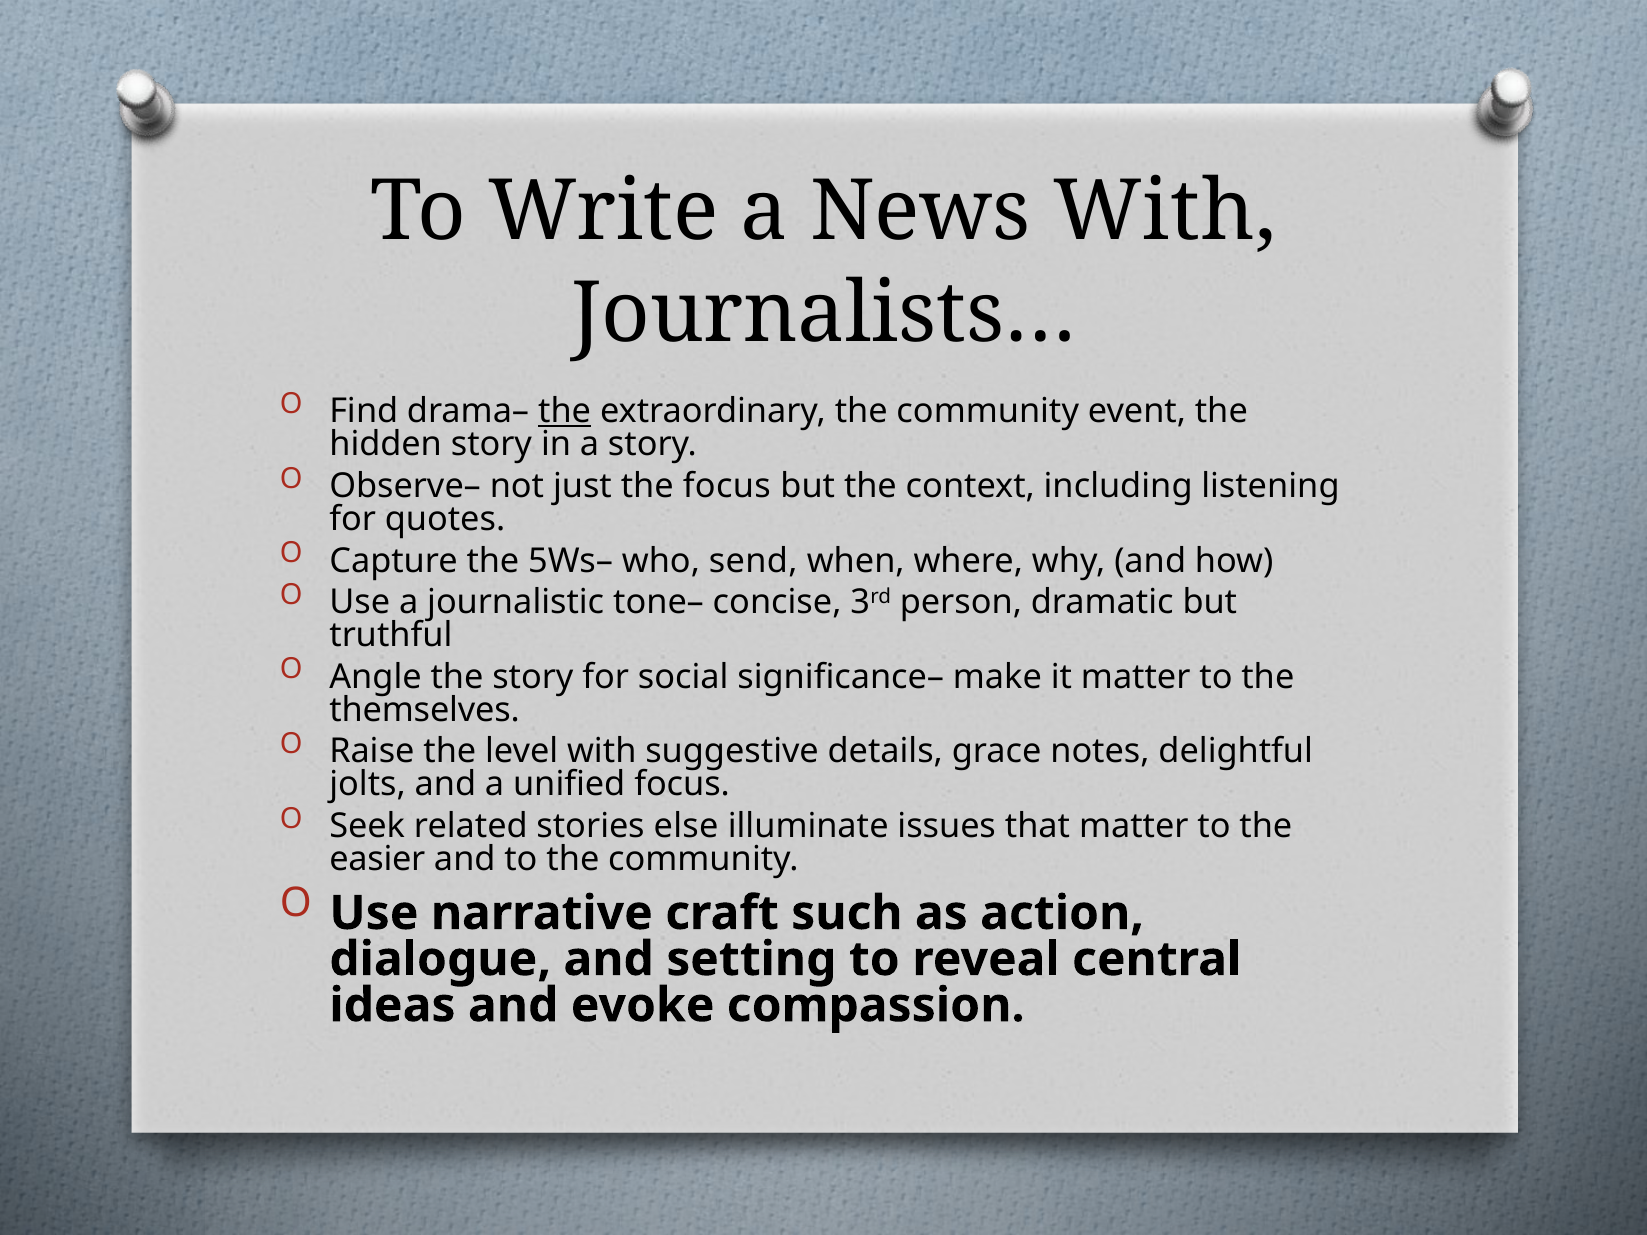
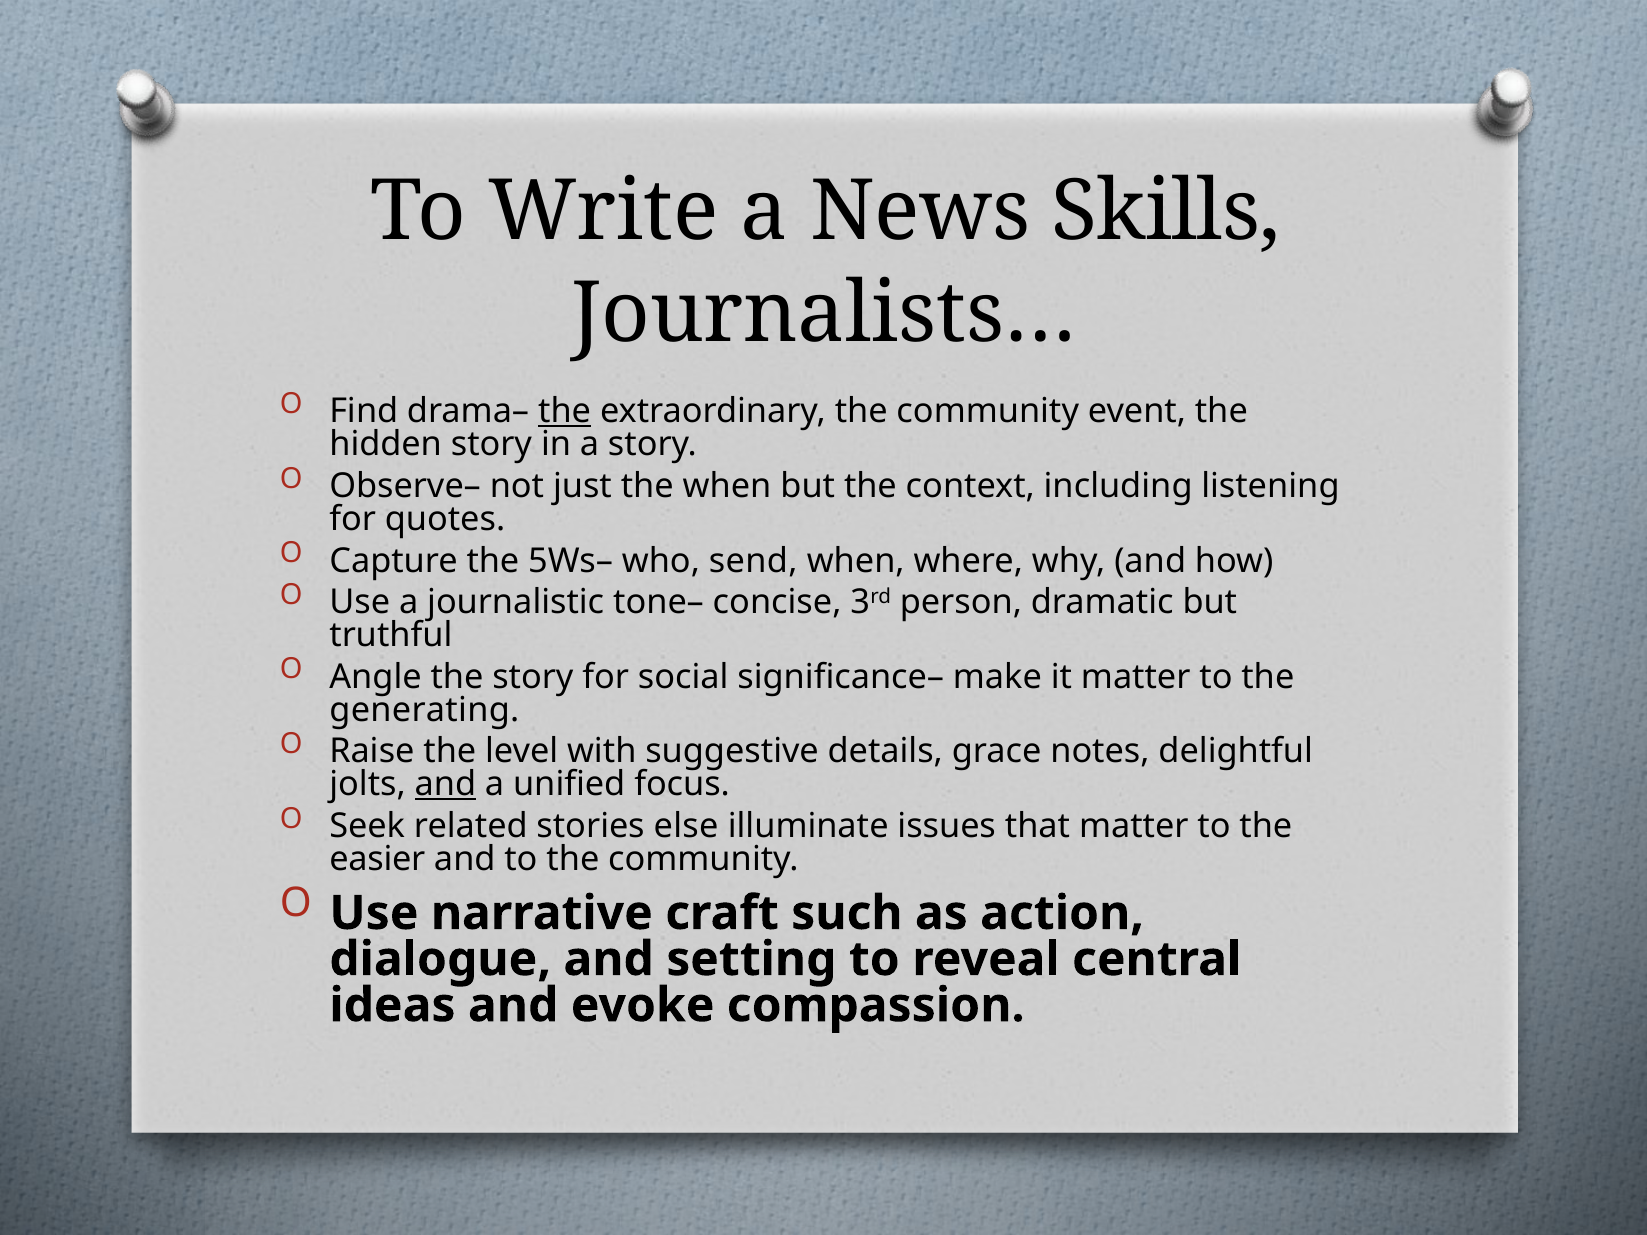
News With: With -> Skills (1166, 212)
the focus: focus -> when (727, 486)
themselves: themselves -> generating (424, 710)
and underline: none -> present (445, 785)
